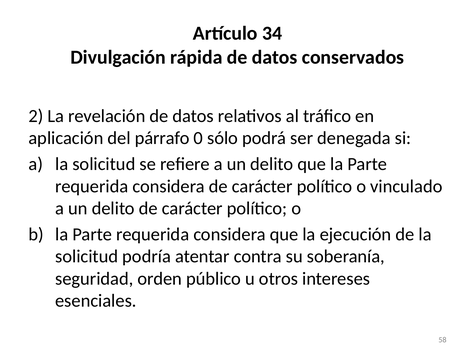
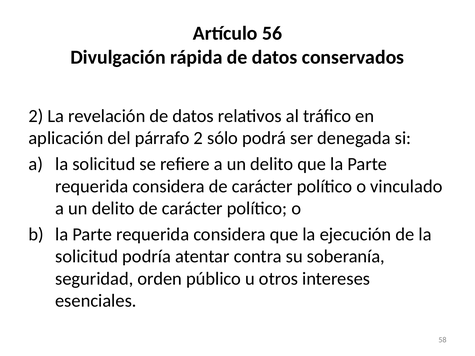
34: 34 -> 56 (272, 33)
párrafo 0: 0 -> 2 (198, 138)
